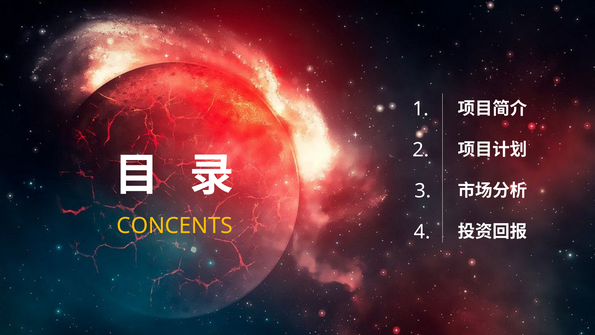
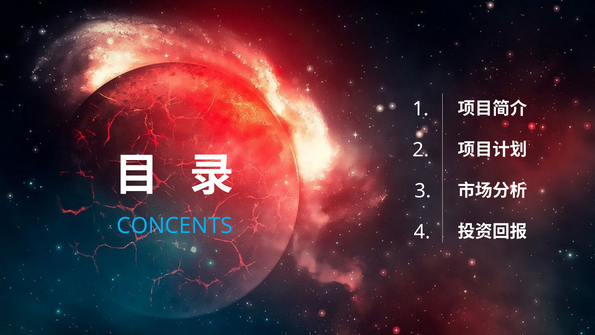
CONCENTS colour: yellow -> light blue (175, 225)
